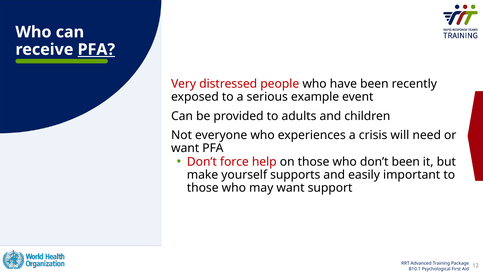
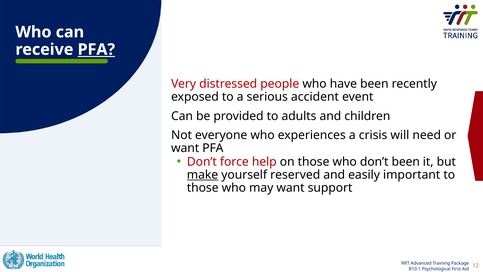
example: example -> accident (315, 97)
make underline: none -> present (203, 175)
supports: supports -> reserved (295, 175)
